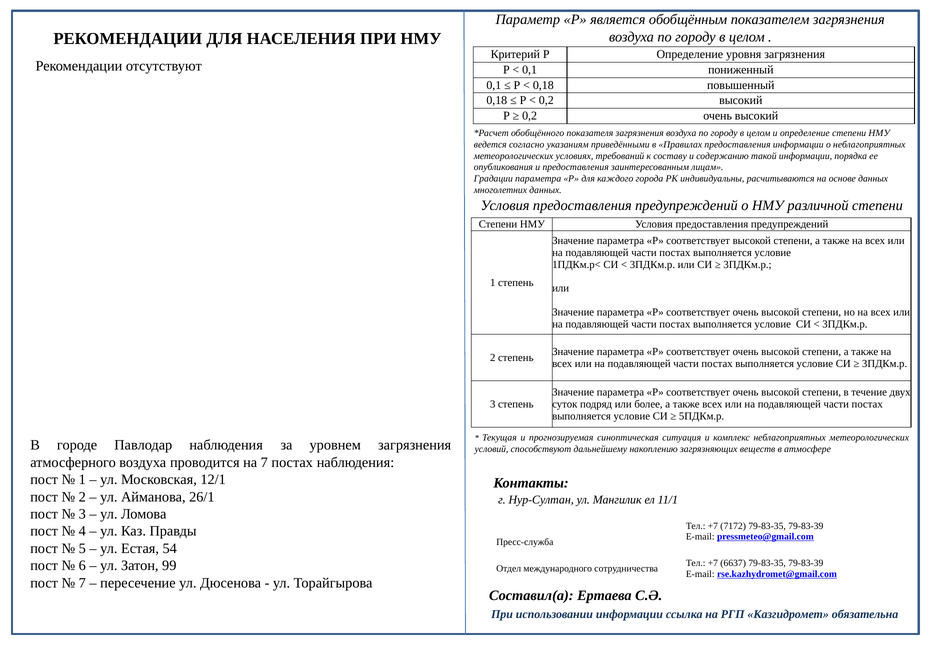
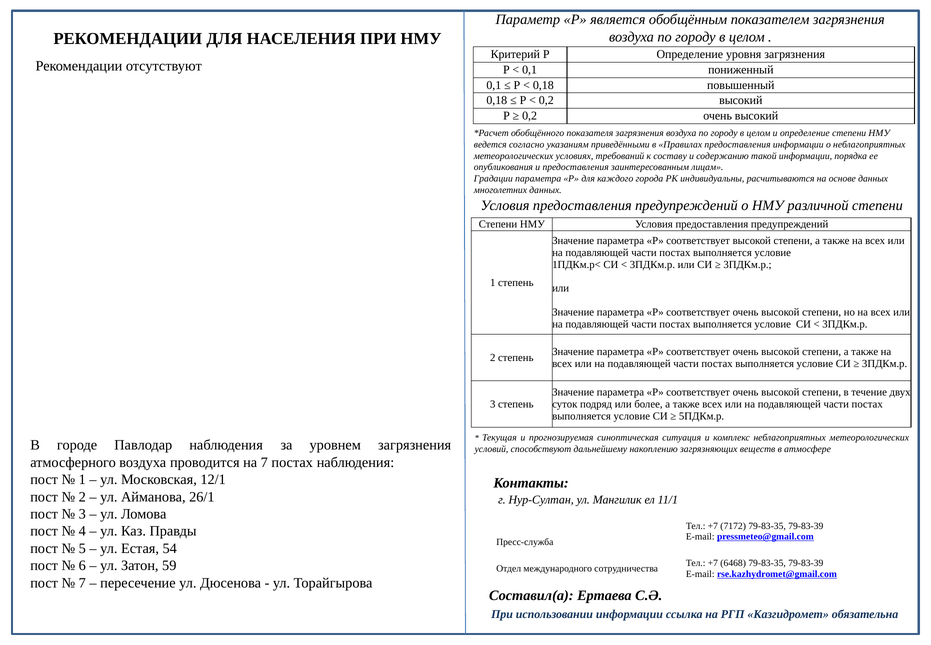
6637: 6637 -> 6468 (733, 563)
99: 99 -> 59 (169, 565)
